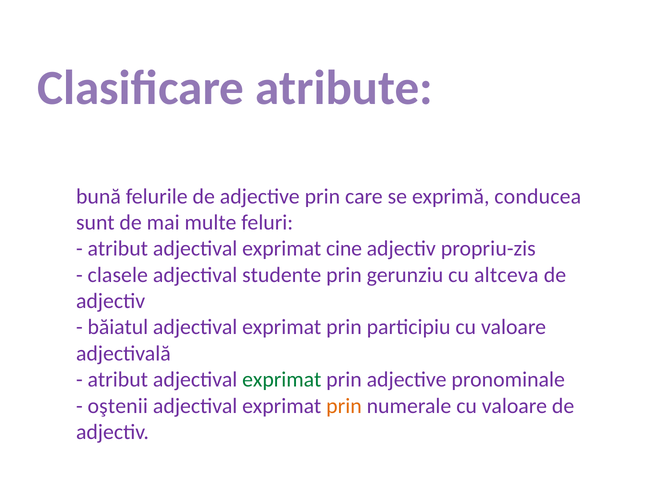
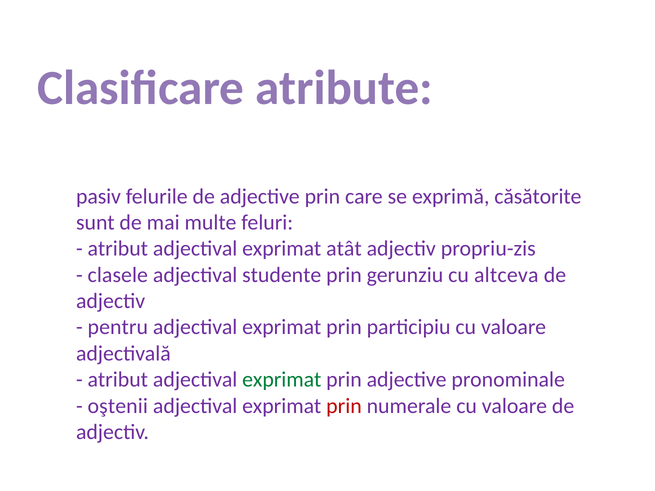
bună: bună -> pasiv (98, 196)
conducea: conducea -> căsătorite (538, 196)
cine: cine -> atât (344, 249)
băiatul: băiatul -> pentru (118, 327)
prin colour: orange -> red (344, 406)
